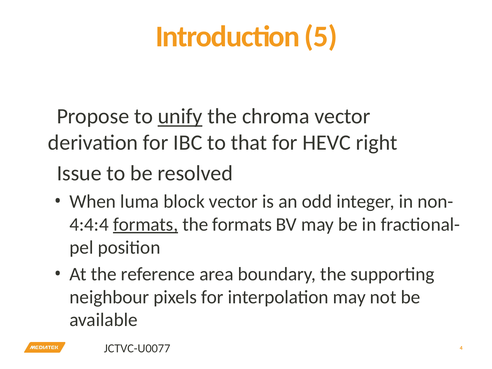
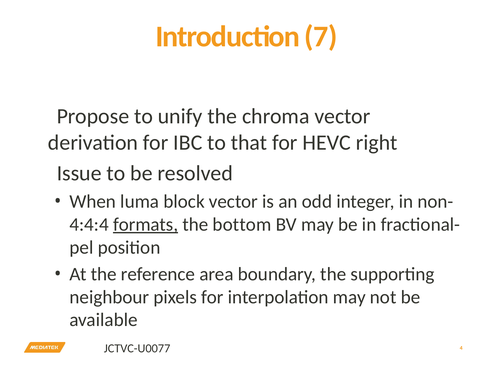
5: 5 -> 7 (321, 36)
unify underline: present -> none (180, 116)
the formats: formats -> bottom (242, 224)
